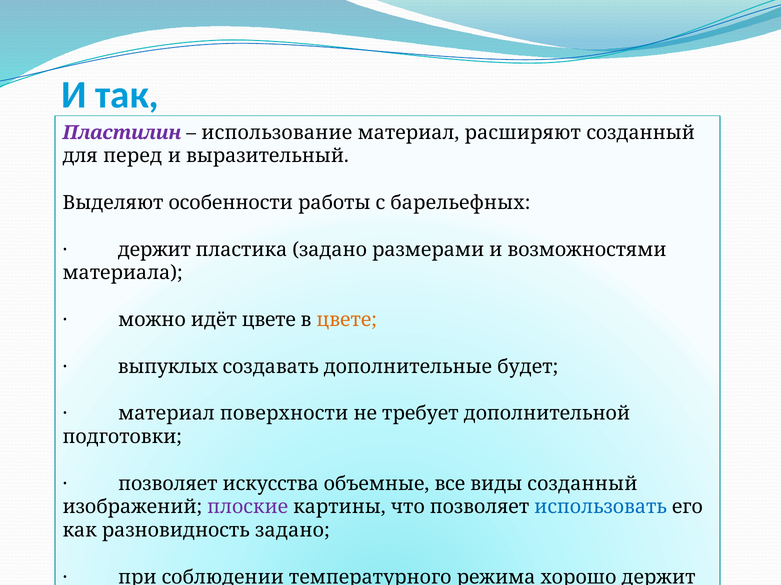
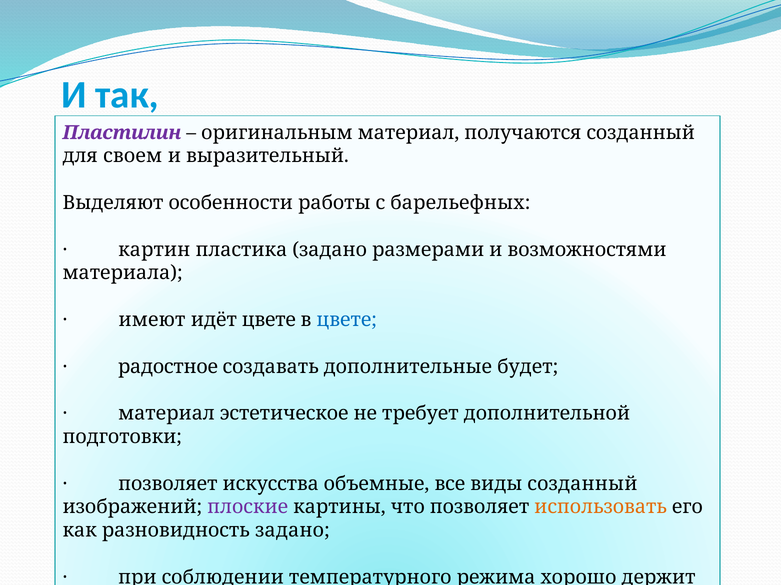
использование: использование -> оригинальным (277, 133)
расширяют: расширяют -> получаются (523, 133)
перед: перед -> своем (133, 156)
держит: держит -> картин (154, 250)
можно: можно -> имеют (152, 320)
цвете colour: orange -> blue (347, 320)
выпуклых: выпуклых -> радостное (168, 367)
поверхности: поверхности -> эстетическое (284, 414)
использовать colour: blue -> orange (601, 508)
